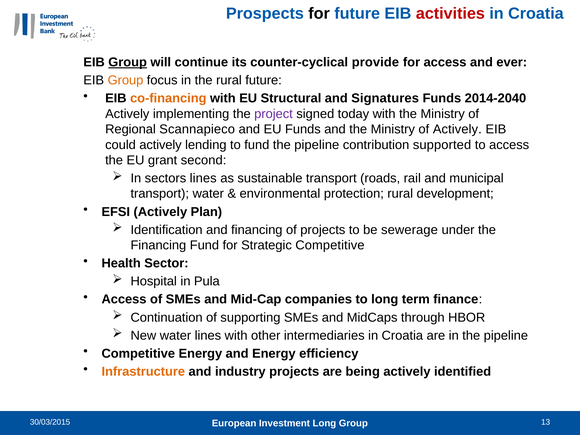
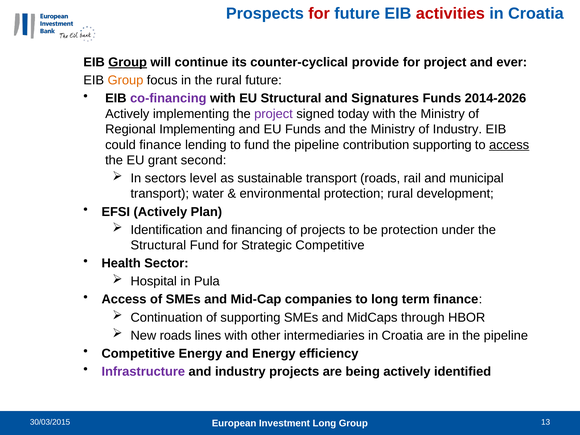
for colour: black -> red (319, 14)
for access: access -> project (445, 62)
co-financing colour: orange -> purple (168, 98)
2014-2040: 2014-2040 -> 2014-2026 (495, 98)
Regional Scannapieco: Scannapieco -> Implementing (197, 129)
of Actively: Actively -> Industry (457, 129)
could actively: actively -> finance (160, 145)
contribution supported: supported -> supporting (442, 145)
access underline: none -> present (509, 145)
sectors lines: lines -> level (203, 178)
be sewerage: sewerage -> protection (410, 230)
Financing: Financing -> Structural (158, 245)
New water: water -> roads (176, 335)
Infrastructure colour: orange -> purple (143, 372)
